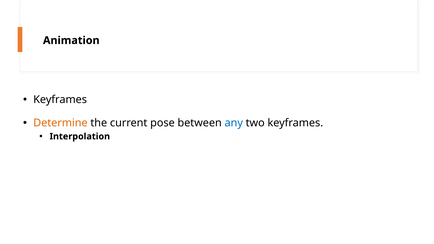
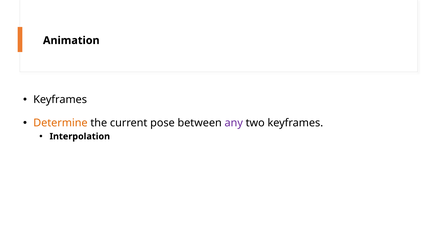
any colour: blue -> purple (234, 123)
